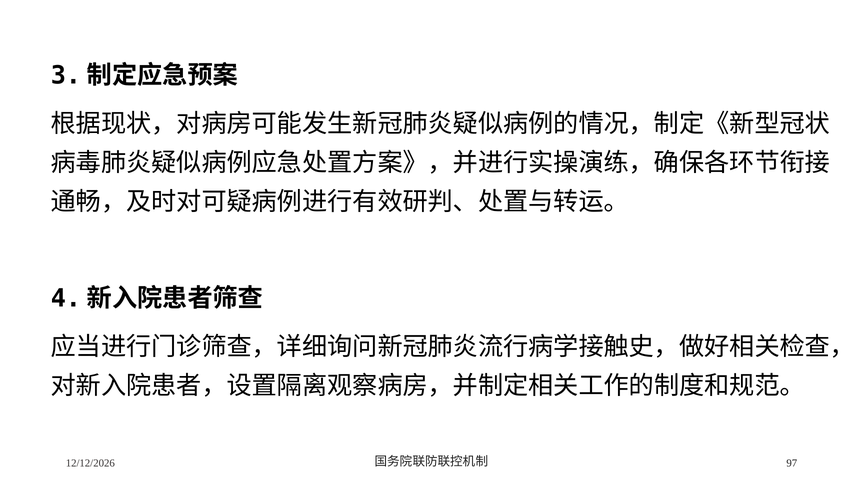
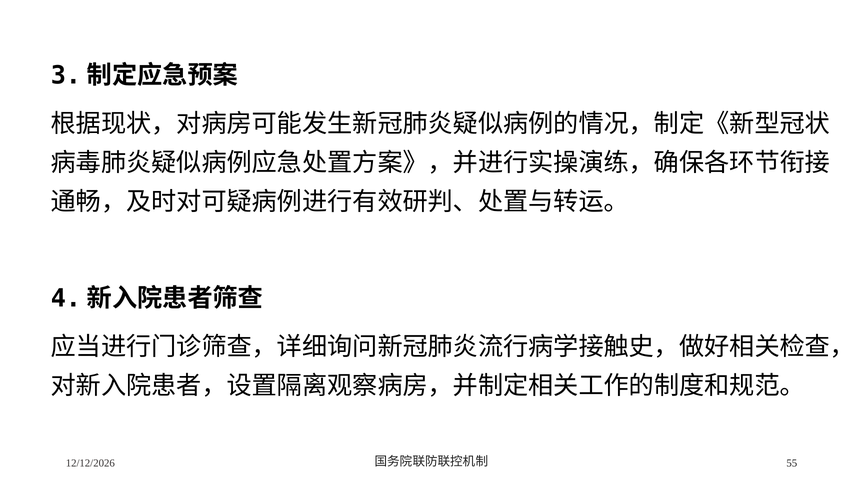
97: 97 -> 55 (792, 464)
